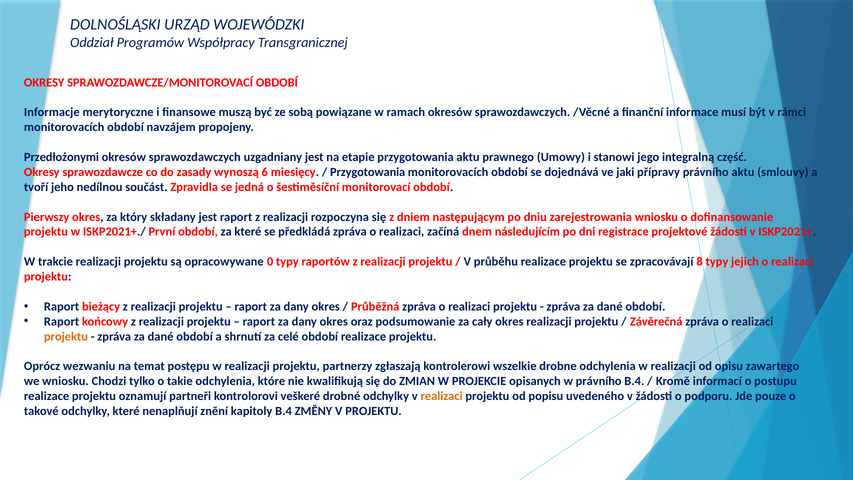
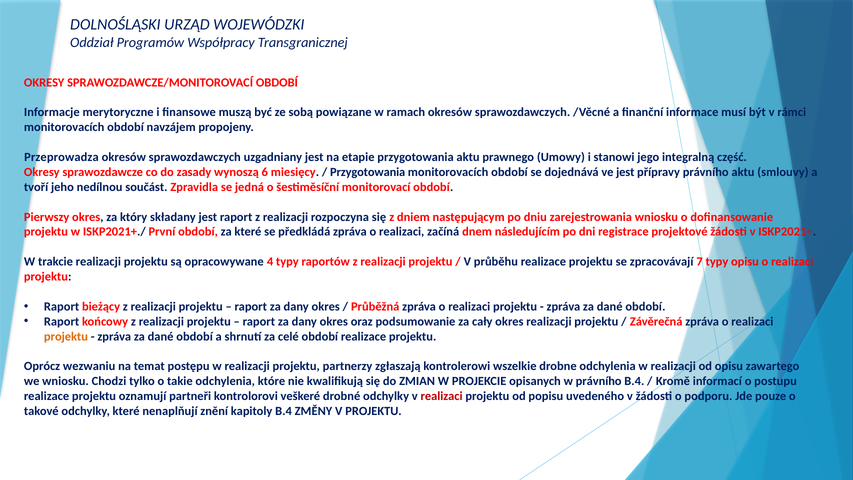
Przedłożonymi: Przedłożonymi -> Przeprowadza (61, 157)
ve jaki: jaki -> jest (625, 172)
0: 0 -> 4 (270, 262)
8: 8 -> 7 (700, 262)
typy jejich: jejich -> opisu (745, 262)
realizaci colour: orange -> red (442, 396)
